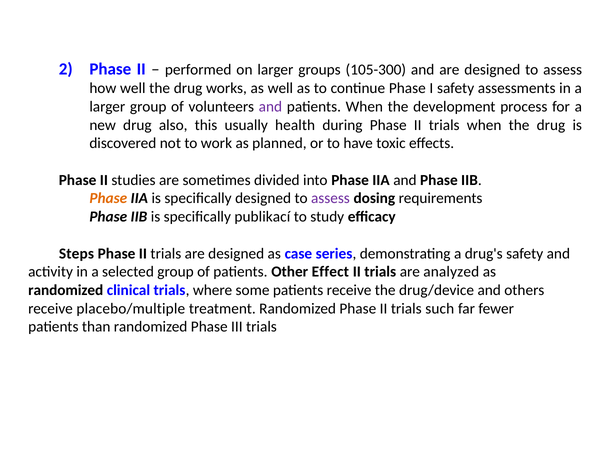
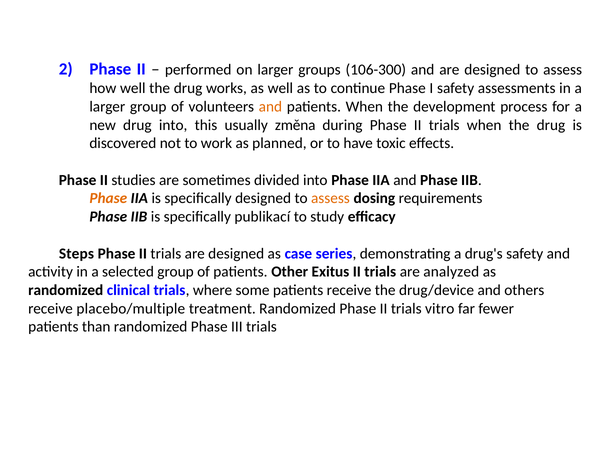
105-300: 105-300 -> 106-300 (376, 70)
and colour: purple -> orange (270, 107)
drug also: also -> into (173, 125)
health: health -> změna (295, 125)
assess colour: purple -> orange (330, 198)
Effect: Effect -> Exitus (330, 272)
such: such -> vitro (440, 309)
